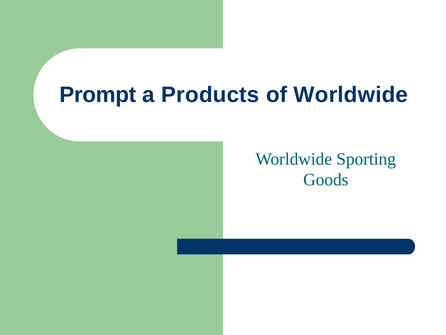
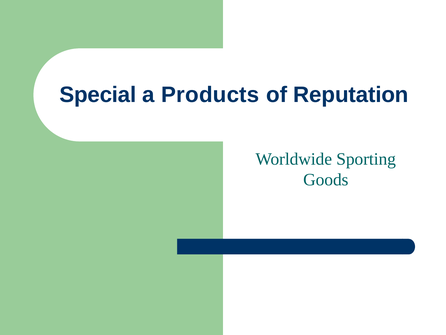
Prompt: Prompt -> Special (98, 95)
of Worldwide: Worldwide -> Reputation (351, 95)
